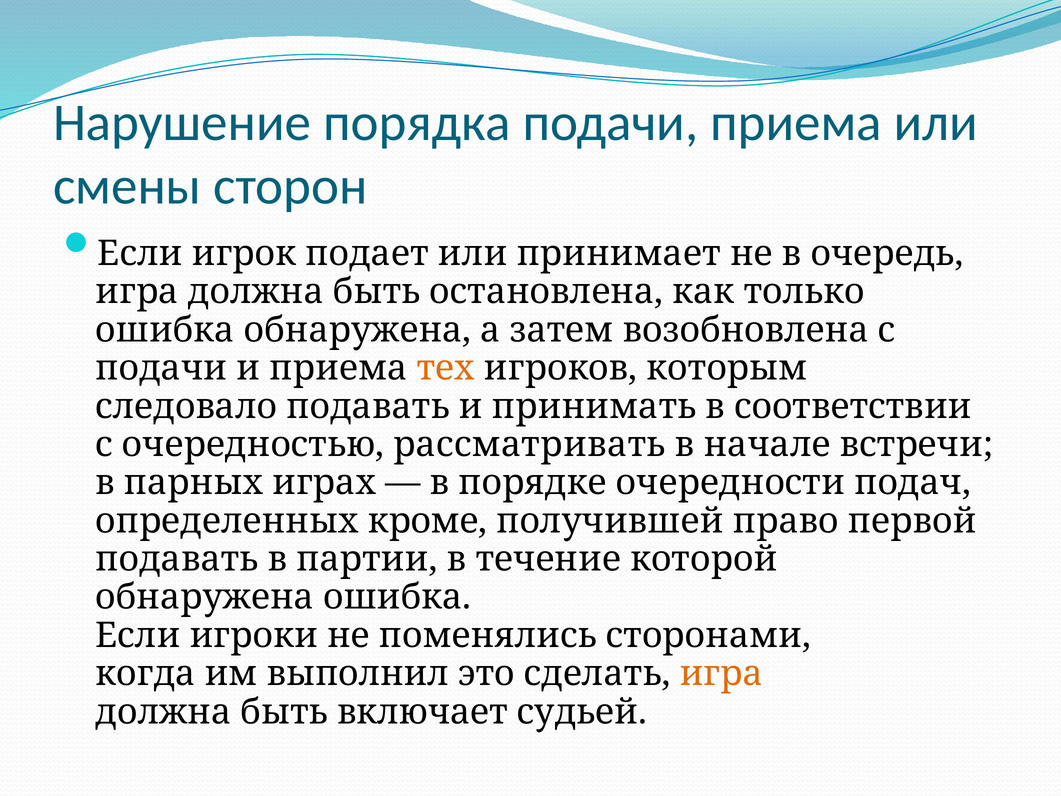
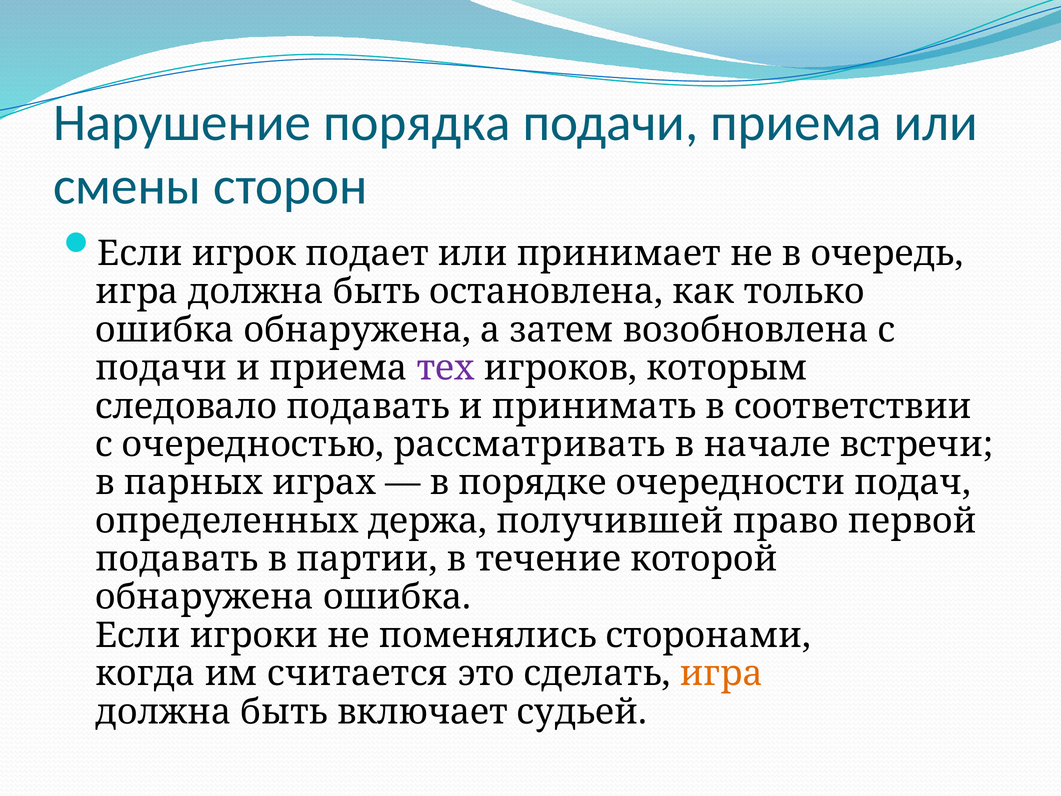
тех colour: orange -> purple (446, 368)
кроме: кроме -> держа (428, 521)
выполнил: выполнил -> считается (358, 673)
